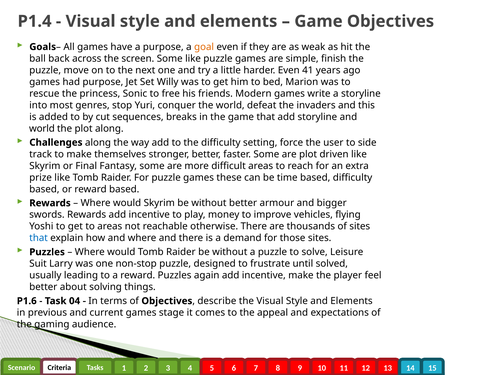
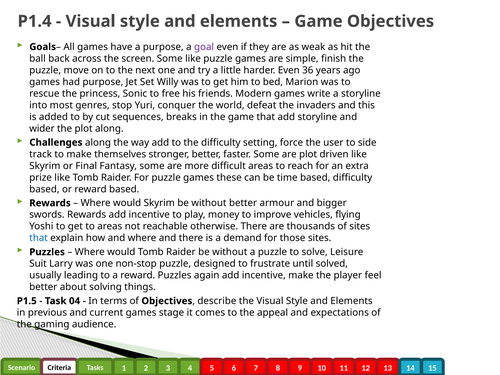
goal colour: orange -> purple (204, 47)
41: 41 -> 36 (308, 70)
world: world -> wider (42, 129)
P1.6: P1.6 -> P1.5 (27, 301)
